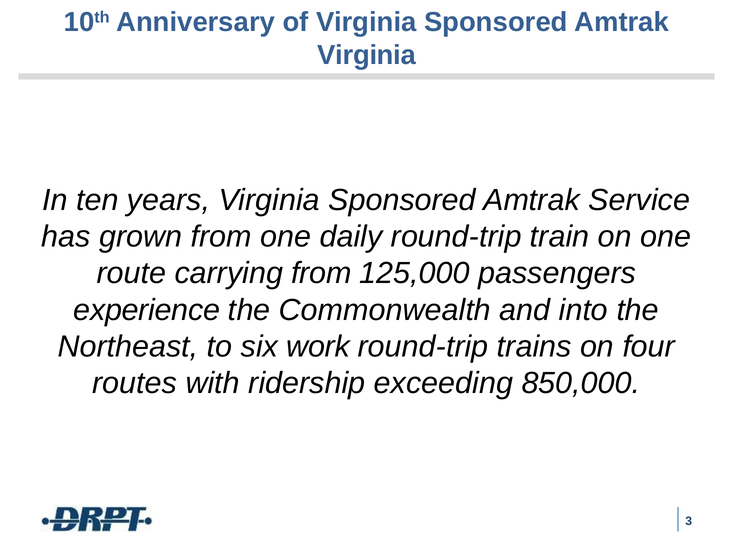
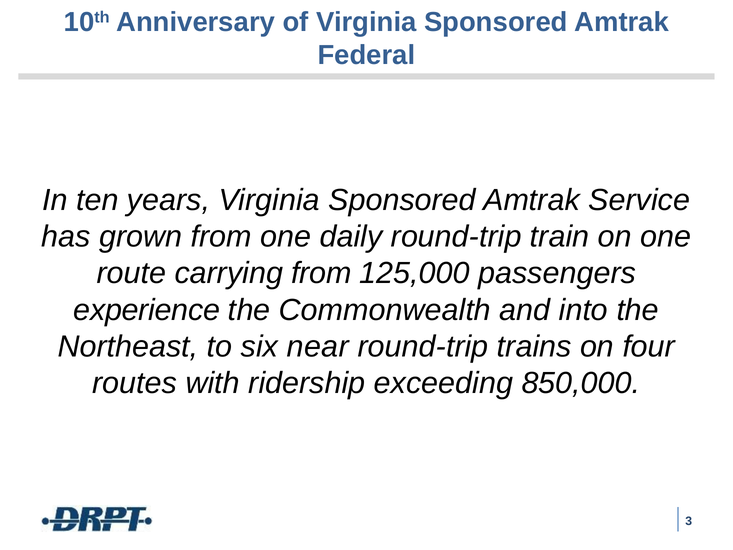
Virginia: Virginia -> Federal (366, 55)
work: work -> near (318, 347)
